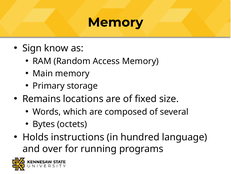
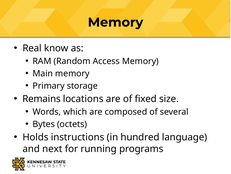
Sign: Sign -> Real (32, 48)
over: over -> next (52, 148)
